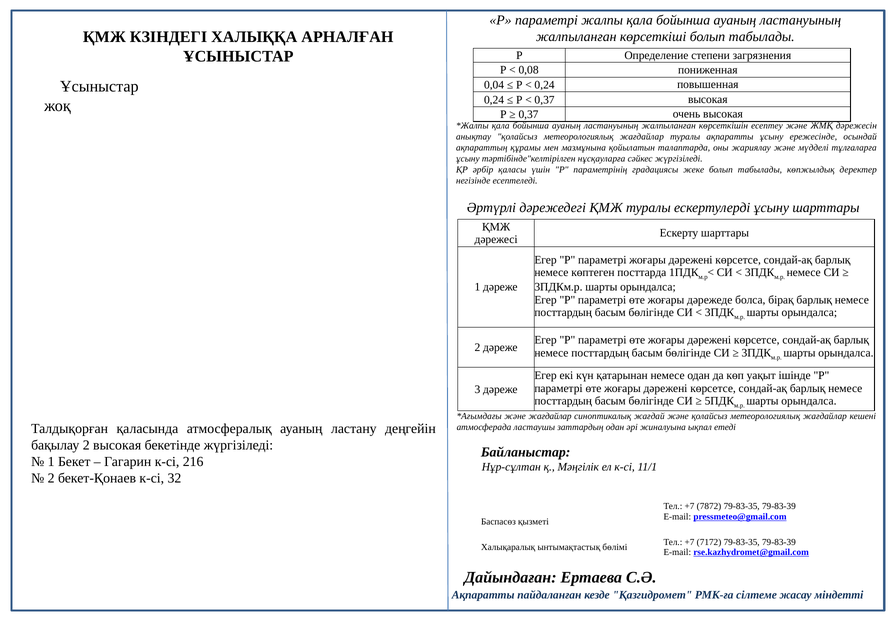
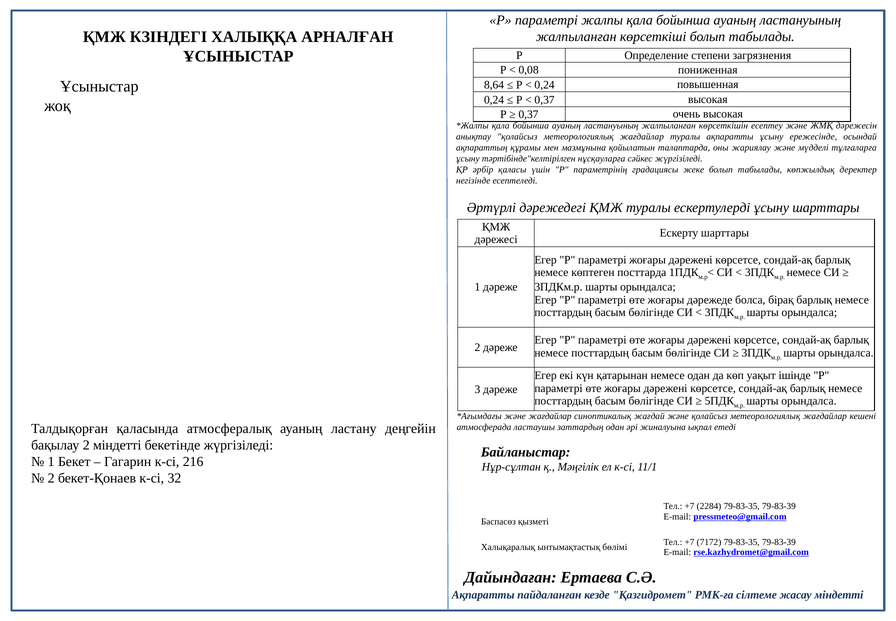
0,04: 0,04 -> 8,64 (494, 85)
2 высокая: высокая -> міндетті (117, 445)
7872: 7872 -> 2284 (709, 506)
